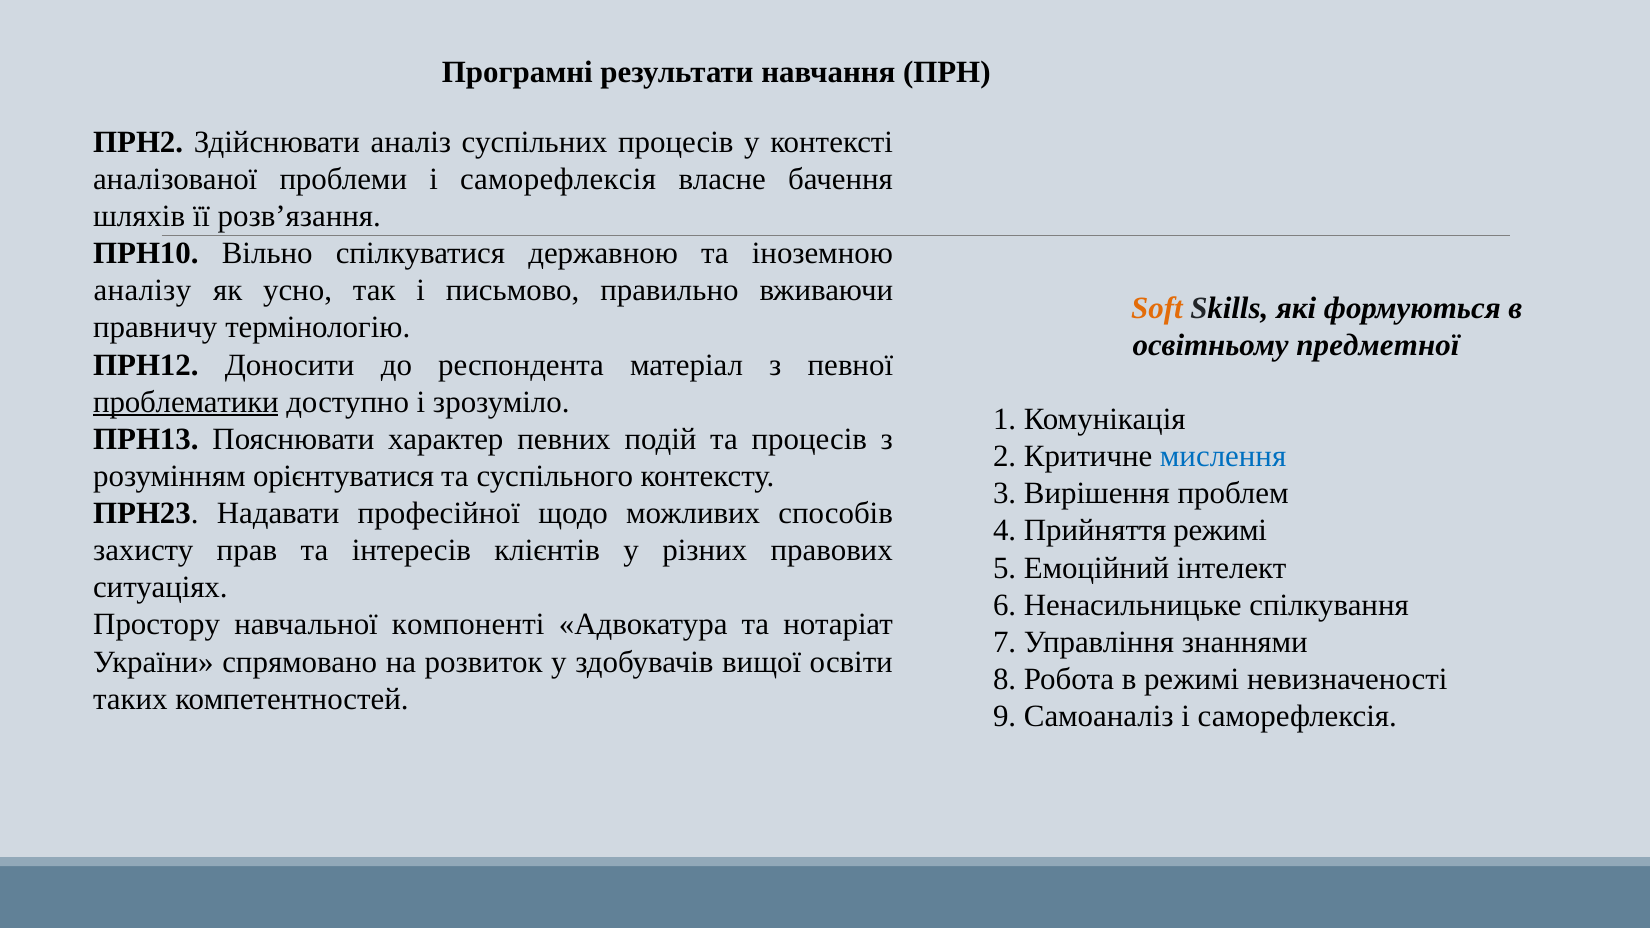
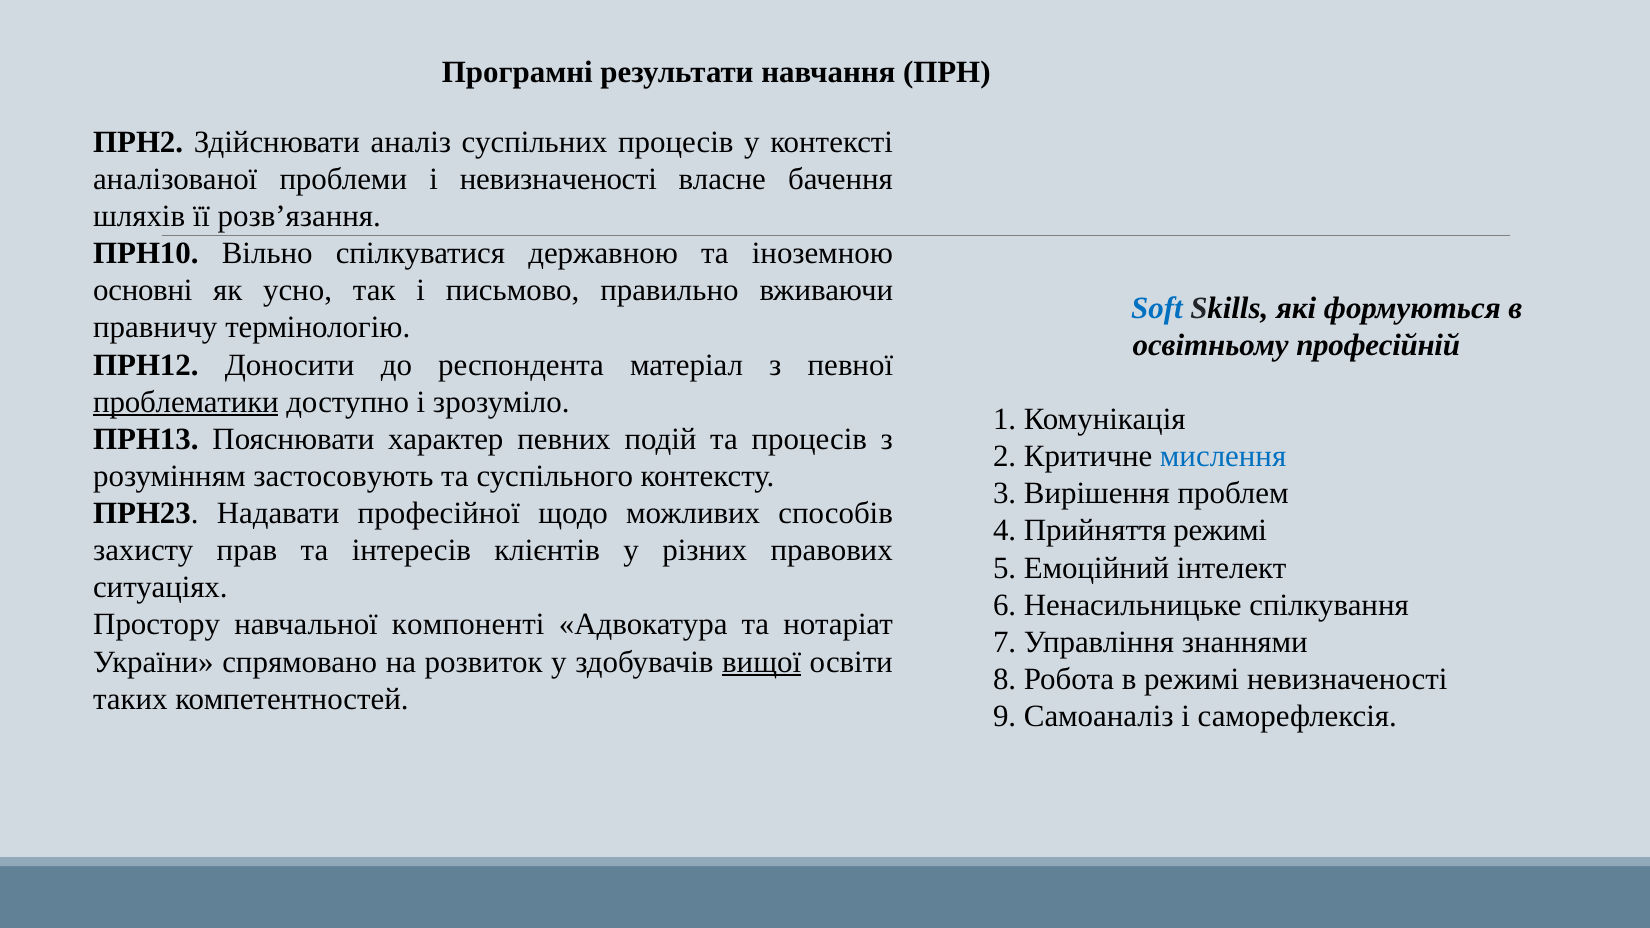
проблеми і саморефлексія: саморефлексія -> невизначеності (558, 179)
аналізу: аналізу -> основні (143, 291)
Soft colour: orange -> blue (1157, 308)
предметної: предметної -> професійній (1378, 345)
орієнтуватися: орієнтуватися -> застосовують (343, 476)
вищої underline: none -> present (762, 662)
